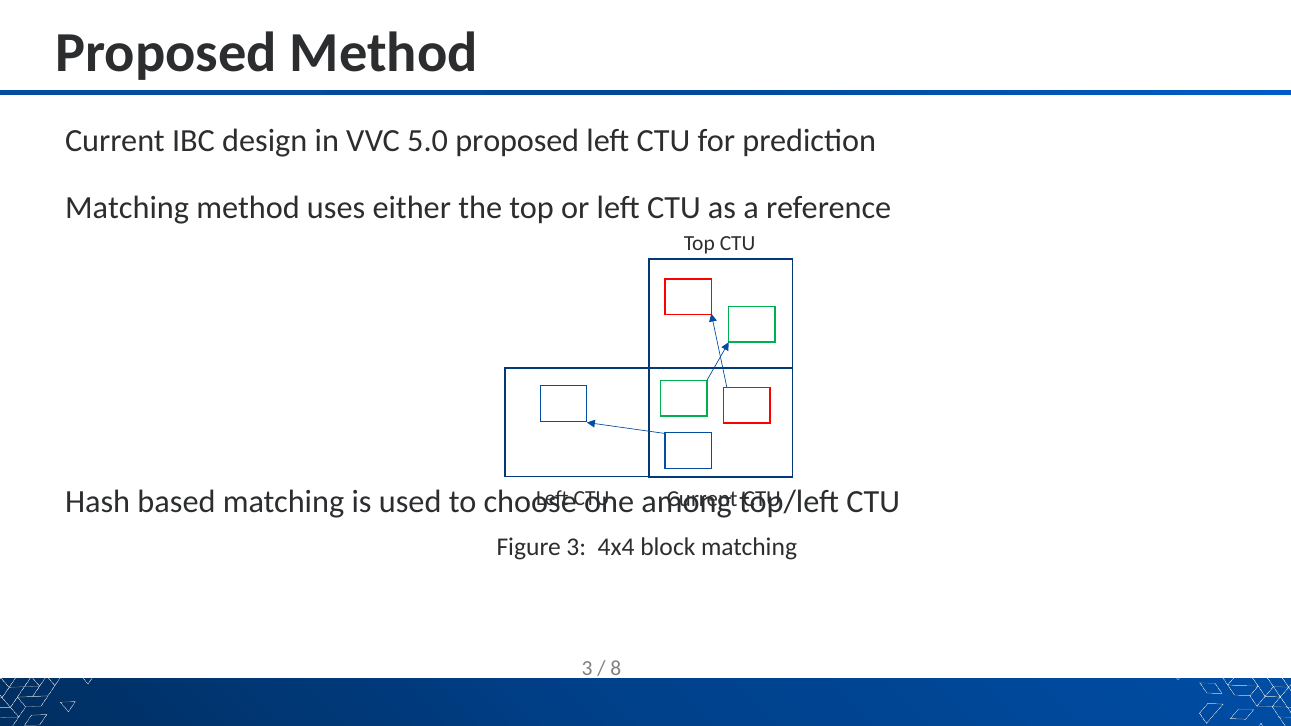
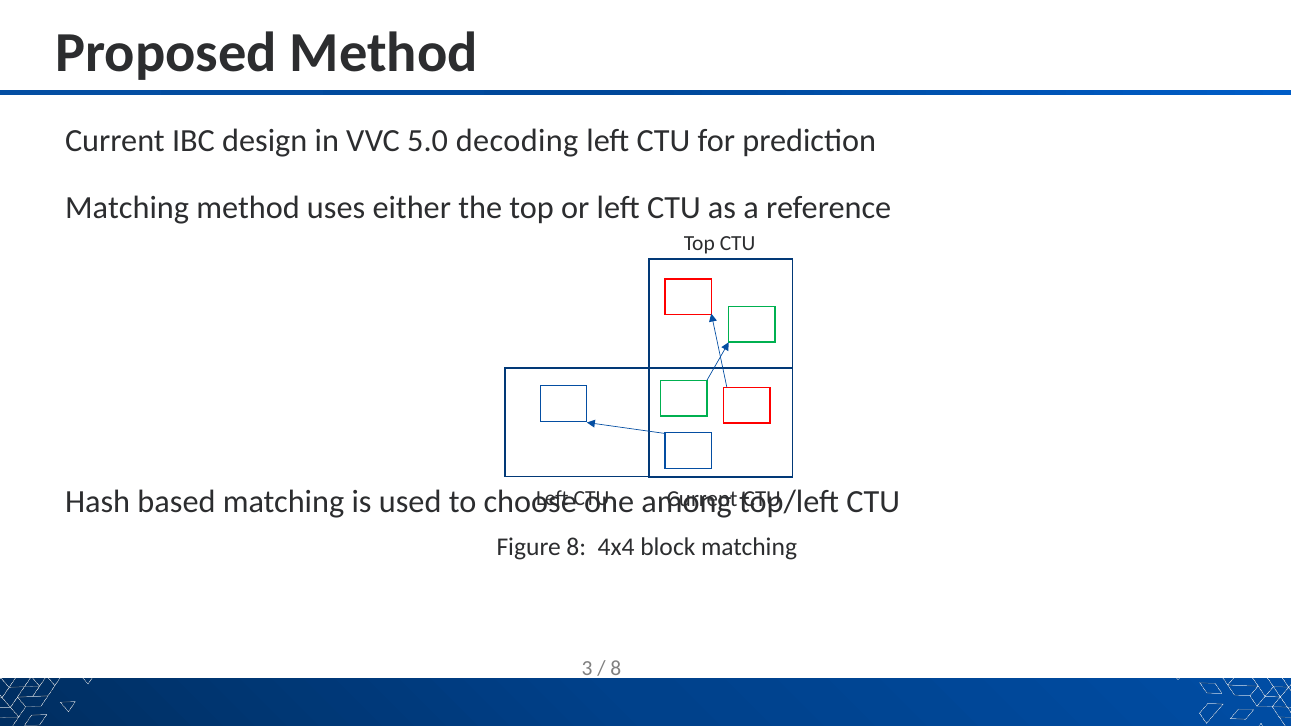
5.0 proposed: proposed -> decoding (517, 141)
Figure 3: 3 -> 8 (576, 548)
